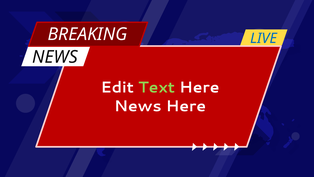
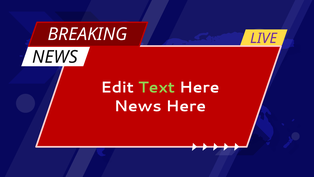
LIVE colour: blue -> purple (264, 38)
